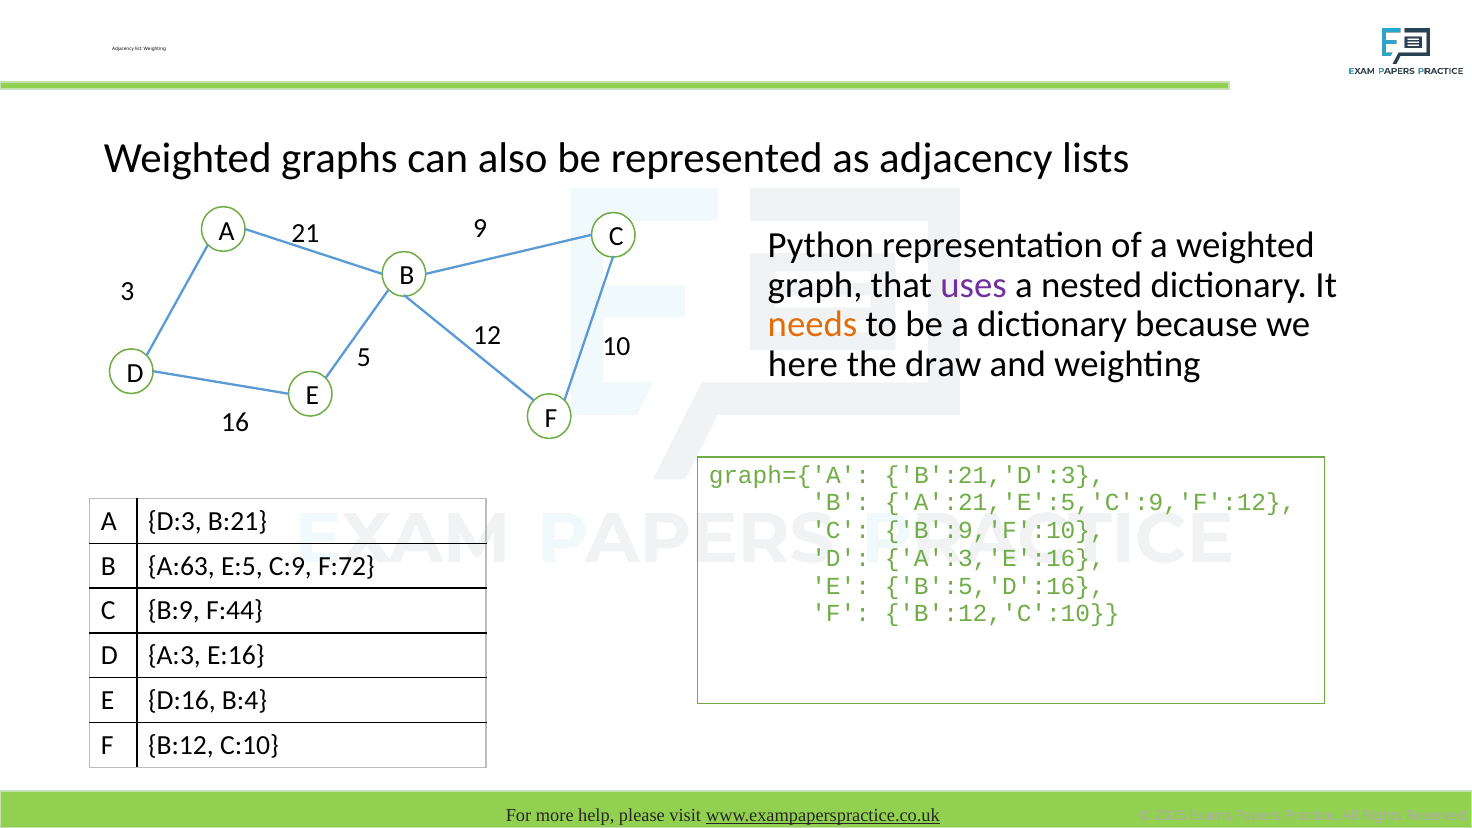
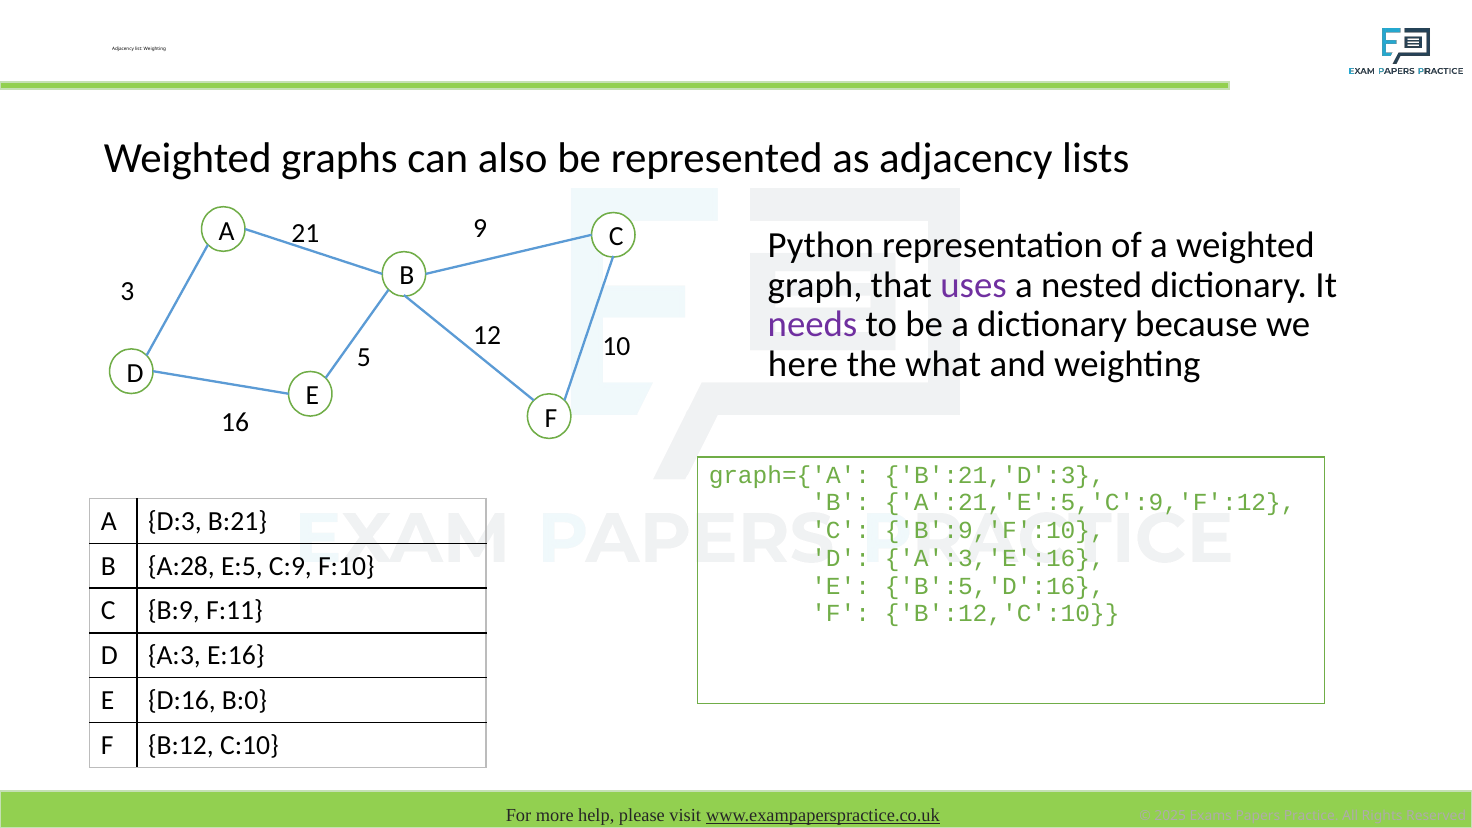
needs colour: orange -> purple (813, 325)
draw: draw -> what (943, 364)
A:63: A:63 -> A:28 (181, 566)
F:72: F:72 -> F:10 (346, 566)
F:44: F:44 -> F:11 (234, 611)
B:4: B:4 -> B:0 (244, 700)
